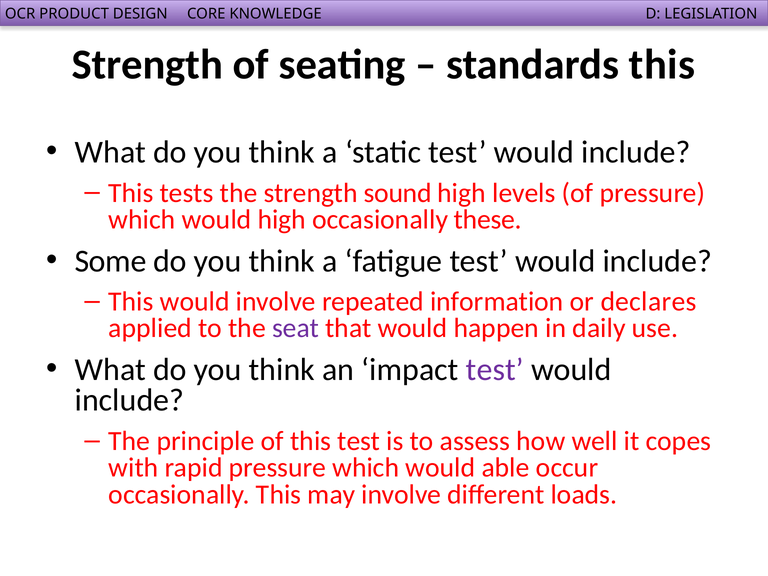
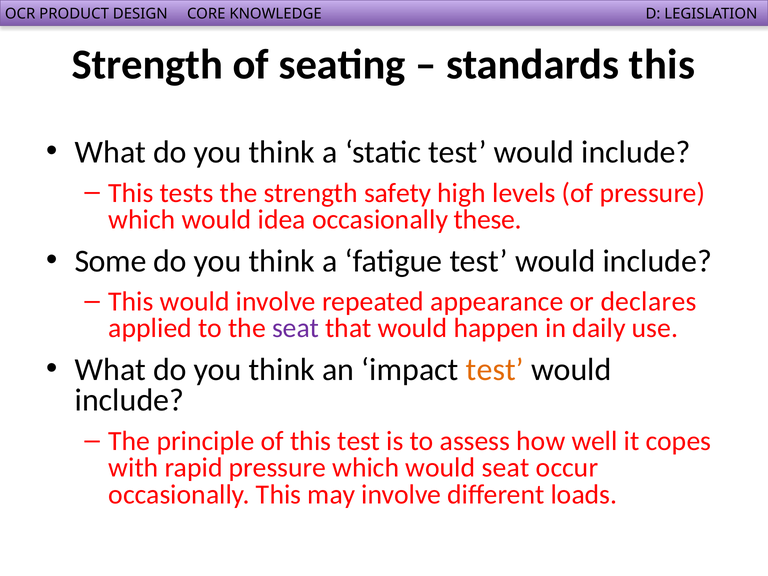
sound: sound -> safety (398, 193)
would high: high -> idea (282, 220)
information: information -> appearance (497, 302)
test colour: purple -> orange (495, 370)
would able: able -> seat (505, 468)
